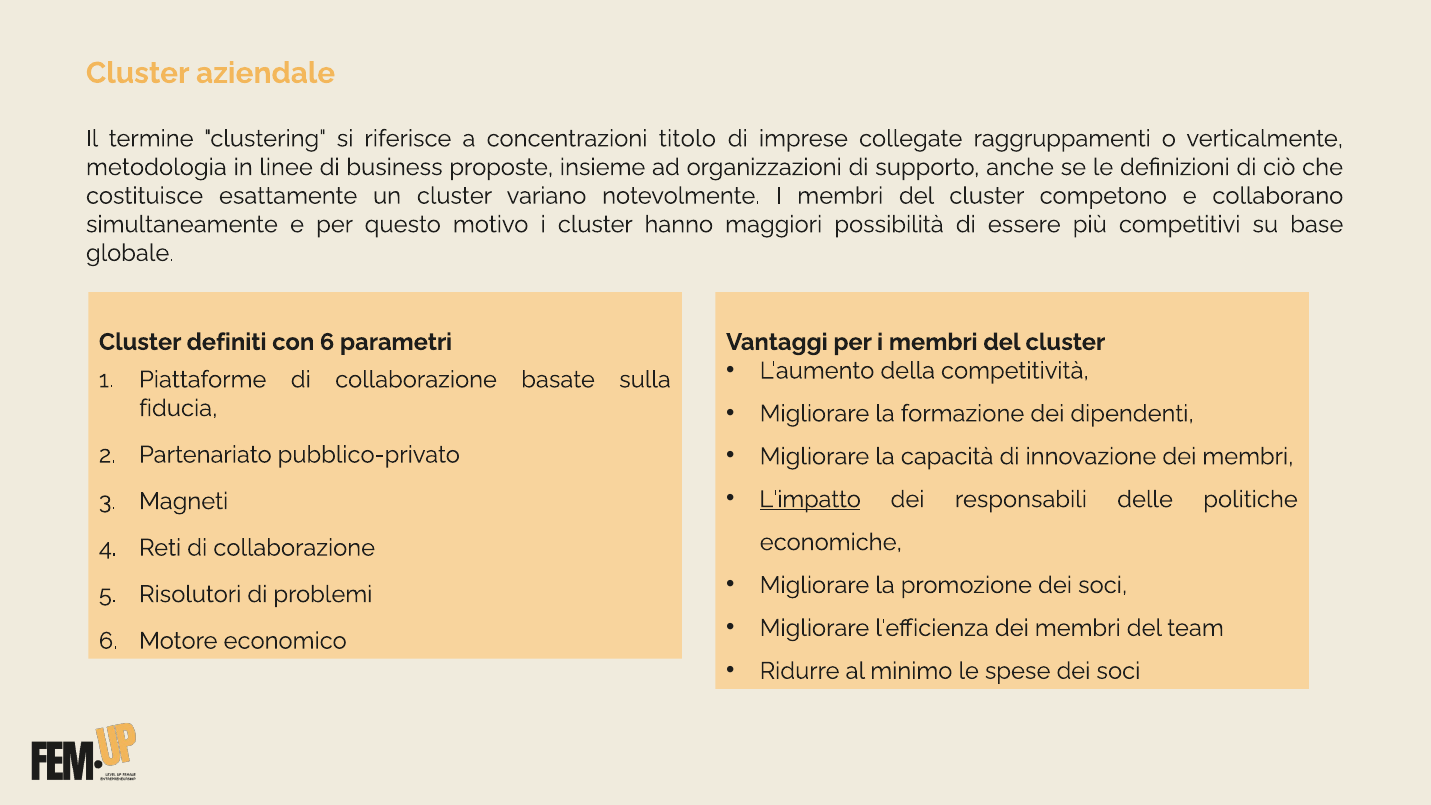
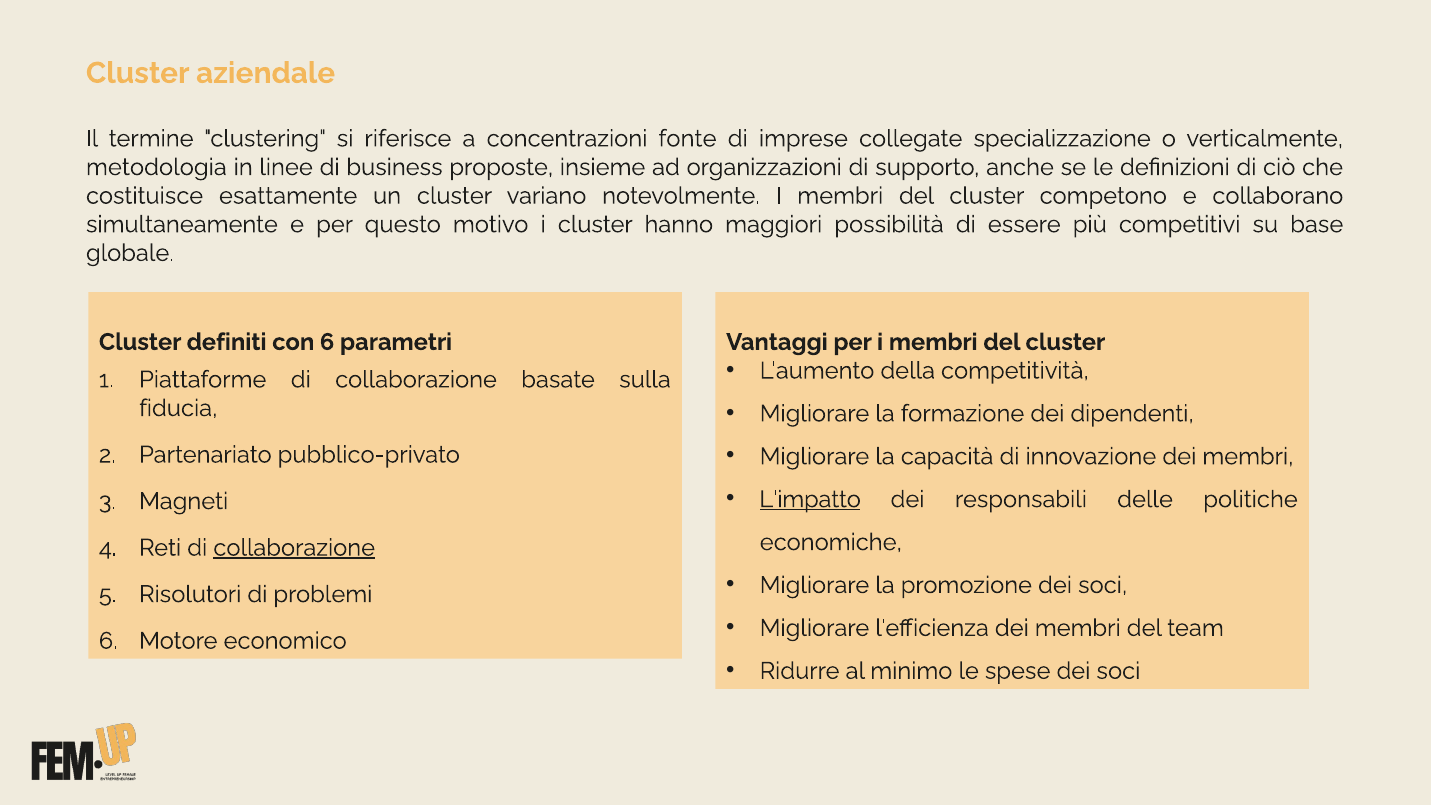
titolo: titolo -> fonte (687, 139)
raggruppamenti: raggruppamenti -> specializzazione (1062, 139)
collaborazione underline: none -> present (294, 548)
